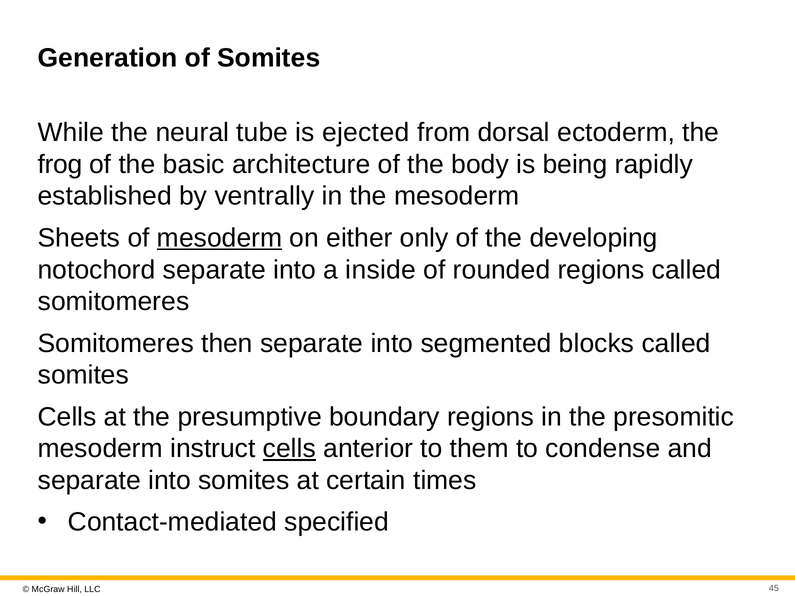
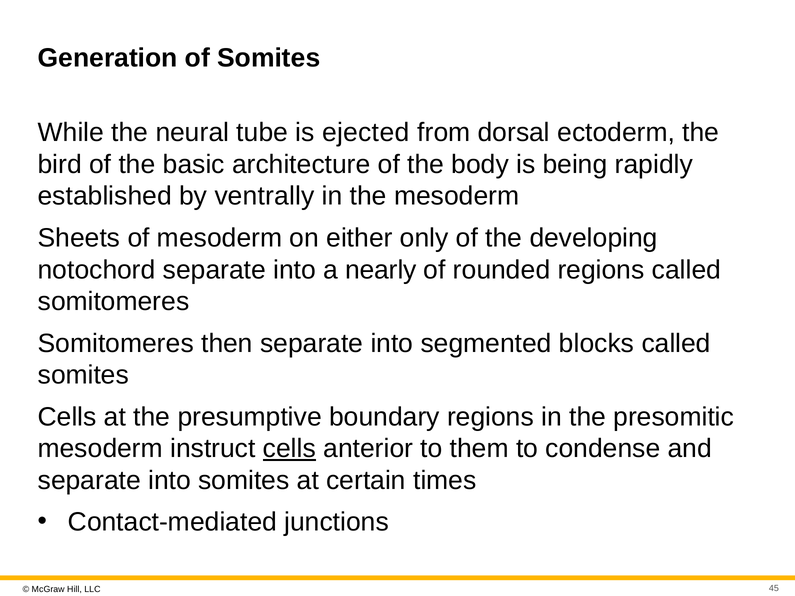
frog: frog -> bird (60, 165)
mesoderm underline: present -> none (220, 238)
inside: inside -> nearly (381, 270)
specified: specified -> junctions (337, 522)
